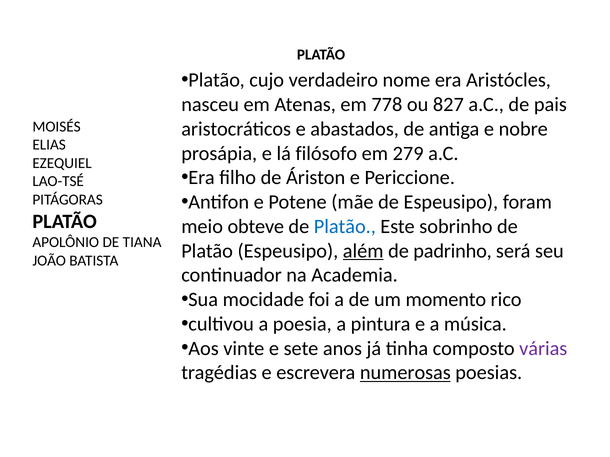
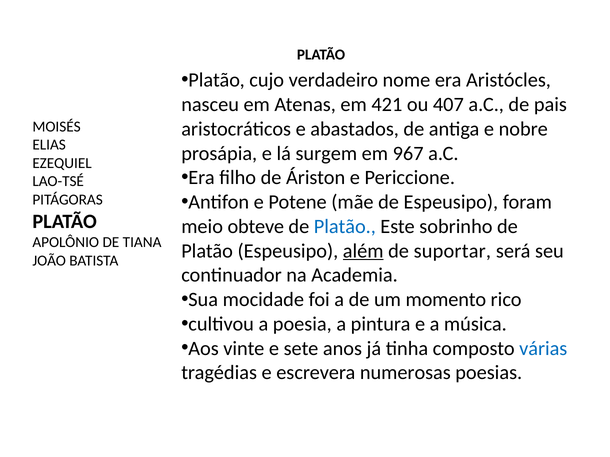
778: 778 -> 421 (387, 105)
827: 827 -> 407 (448, 105)
filósofo: filósofo -> surgem (326, 154)
279: 279 -> 967 (408, 154)
padrinho: padrinho -> suportar (452, 251)
várias colour: purple -> blue (543, 349)
numerosas underline: present -> none (405, 373)
